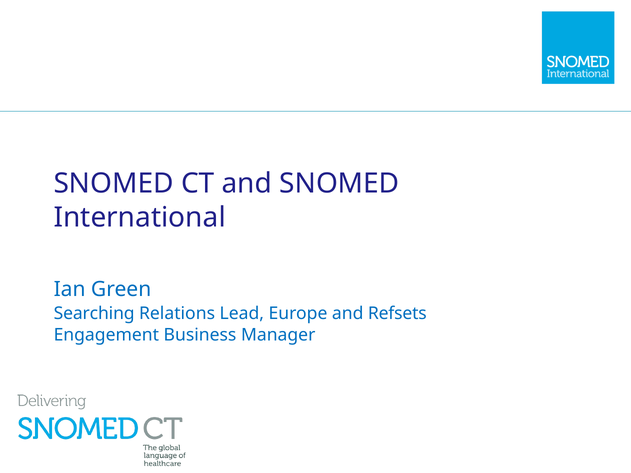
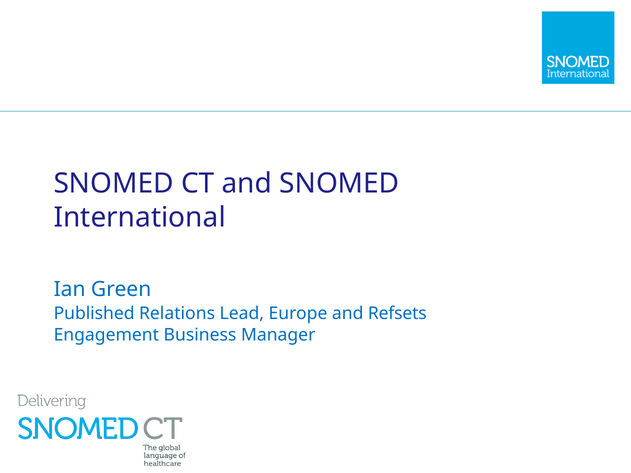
Searching: Searching -> Published (94, 314)
